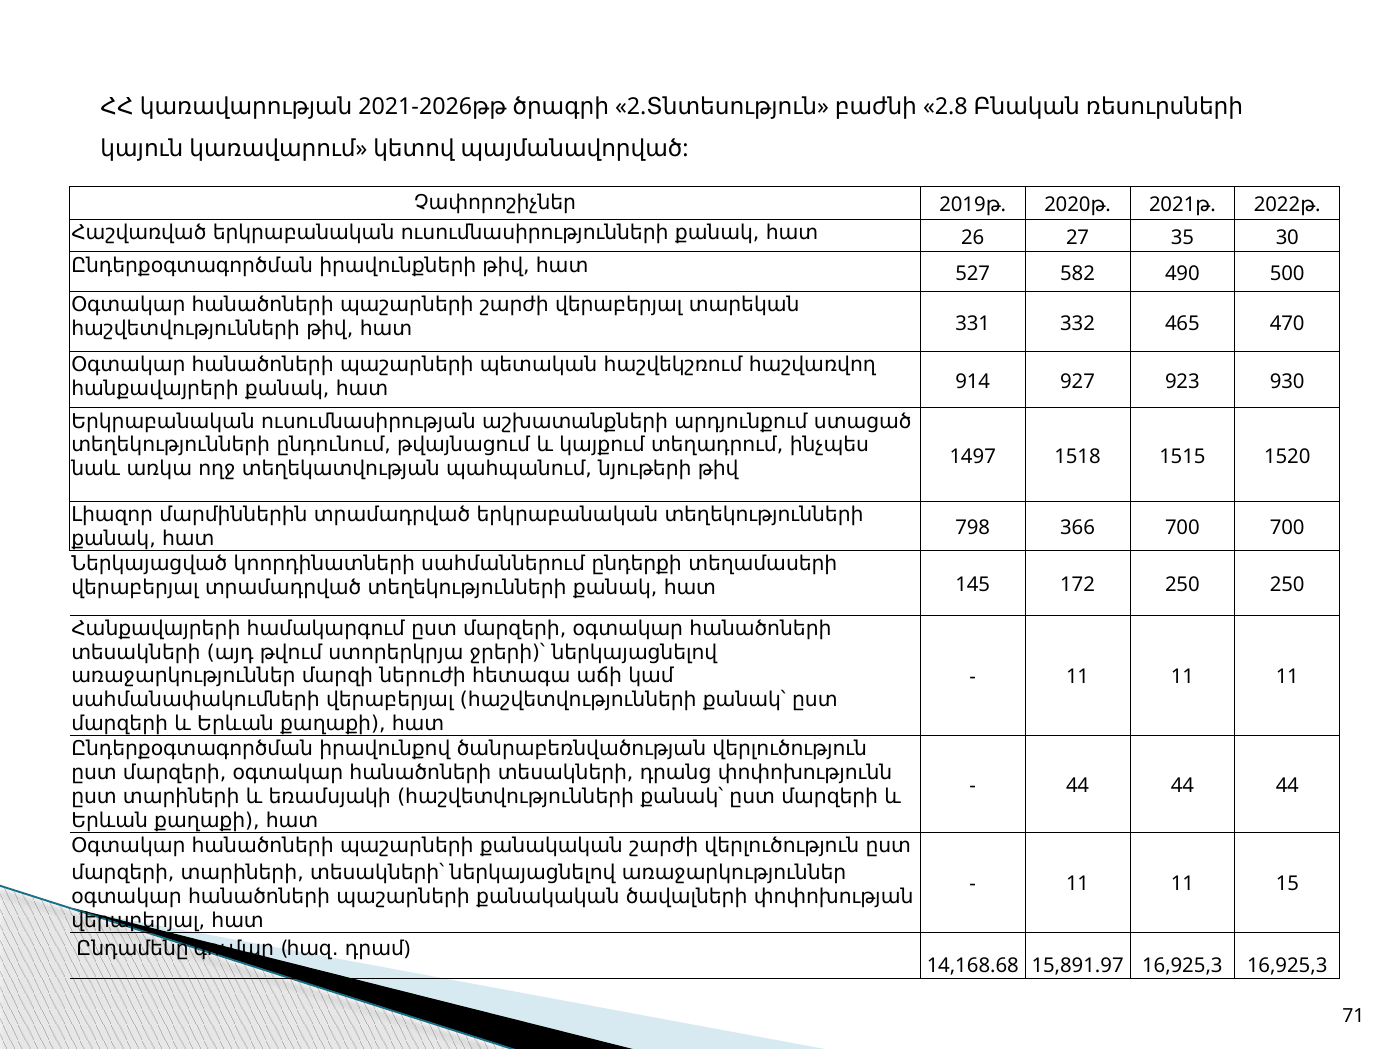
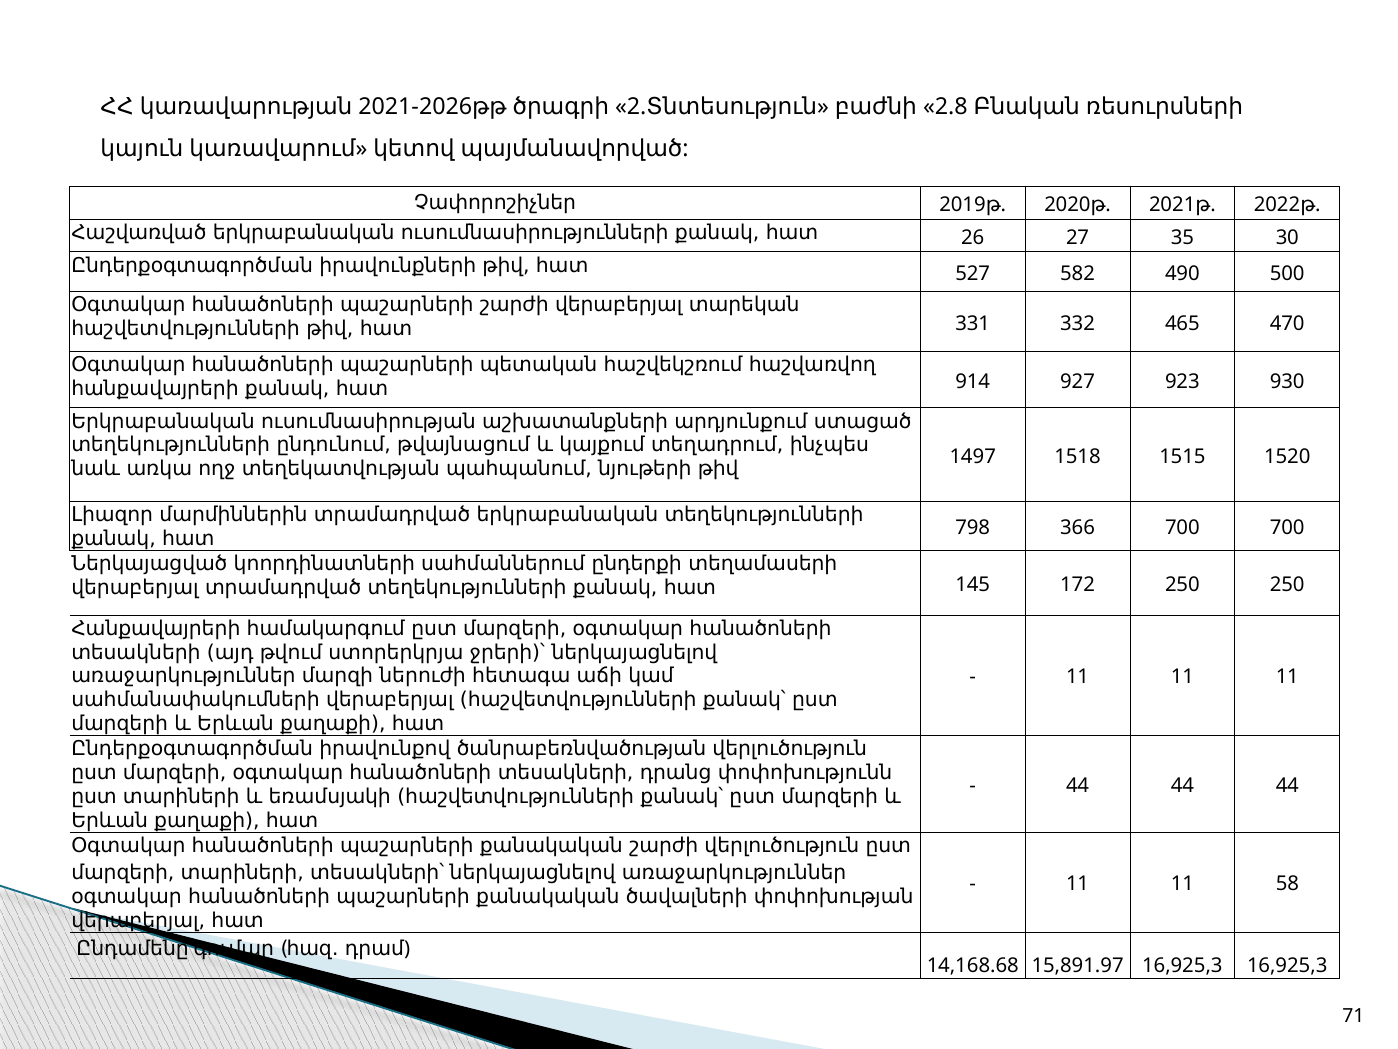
15: 15 -> 58 (1287, 884)
